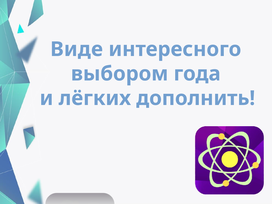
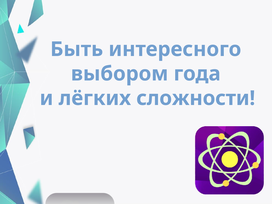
Виде: Виде -> Быть (77, 49)
дополнить: дополнить -> сложности (196, 98)
